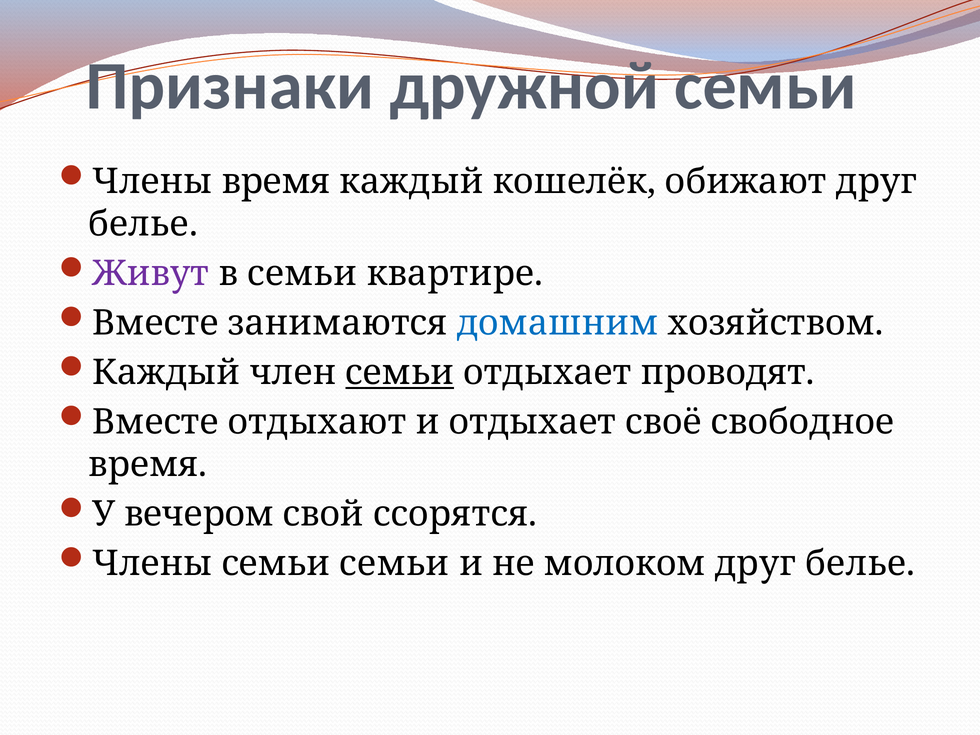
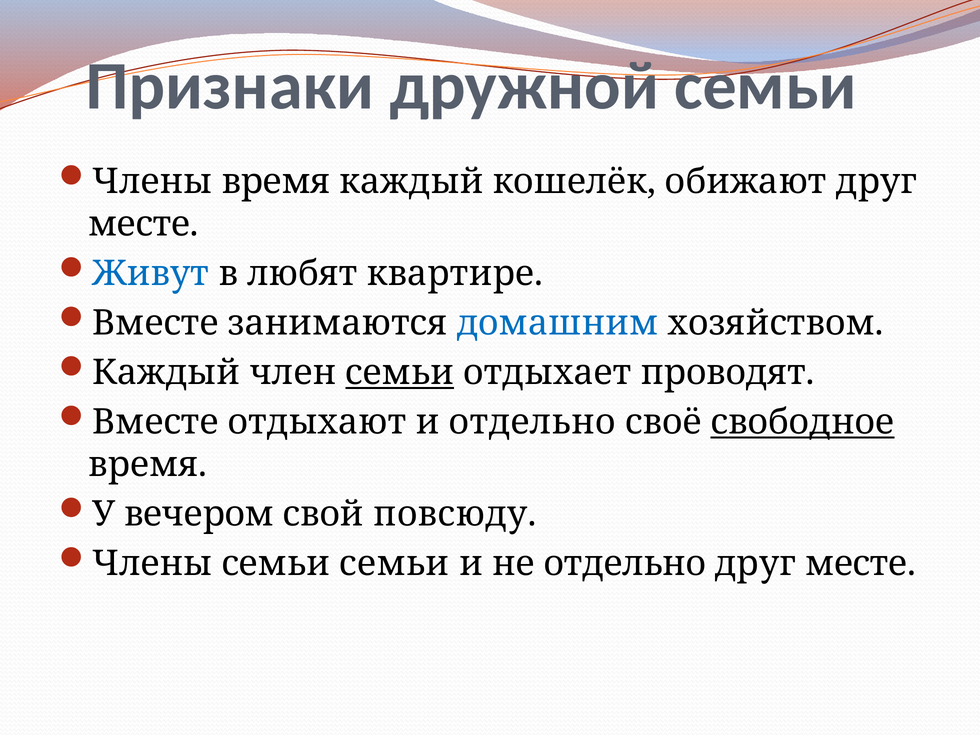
белье: белье -> месте (143, 224)
Живут colour: purple -> blue (151, 274)
в семьи: семьи -> любят (302, 274)
и отдыхает: отдыхает -> отдельно (532, 422)
свободное underline: none -> present (802, 422)
ссорятся: ссорятся -> повсюду (455, 514)
не молоком: молоком -> отдельно (625, 564)
белье: белье -> месте (861, 564)
